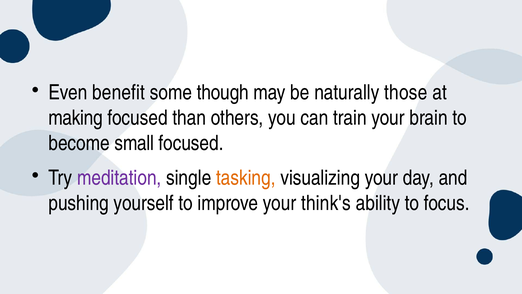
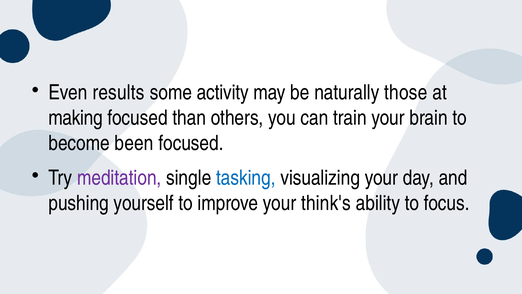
benefit: benefit -> results (118, 92)
though: though -> activity (223, 92)
small: small -> been (134, 143)
tasking colour: orange -> blue (246, 178)
